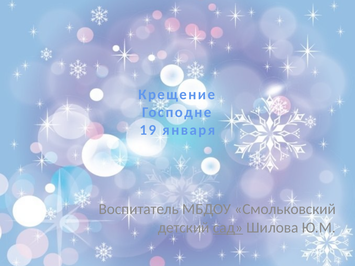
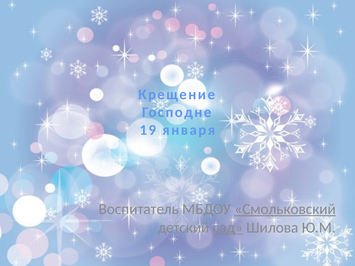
Смольковский underline: none -> present (285, 209)
